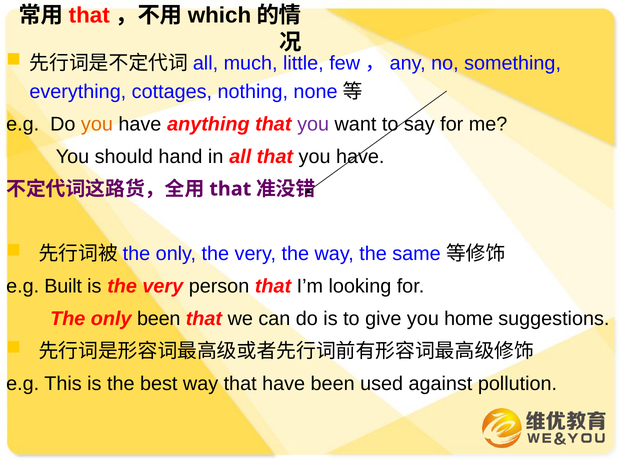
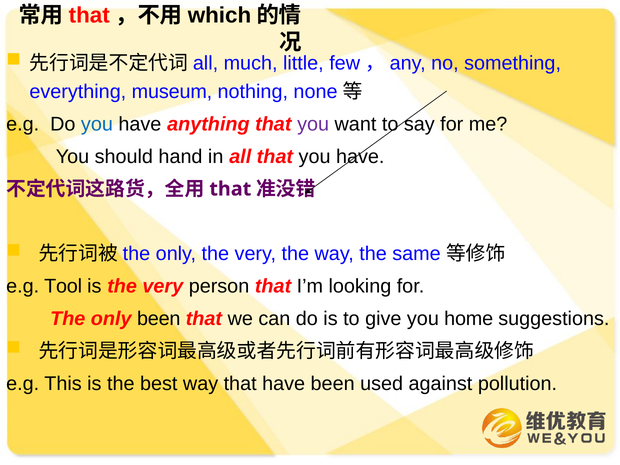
cottages: cottages -> museum (172, 92)
you colour: orange -> blue (97, 124)
Built: Built -> Tool (63, 286)
